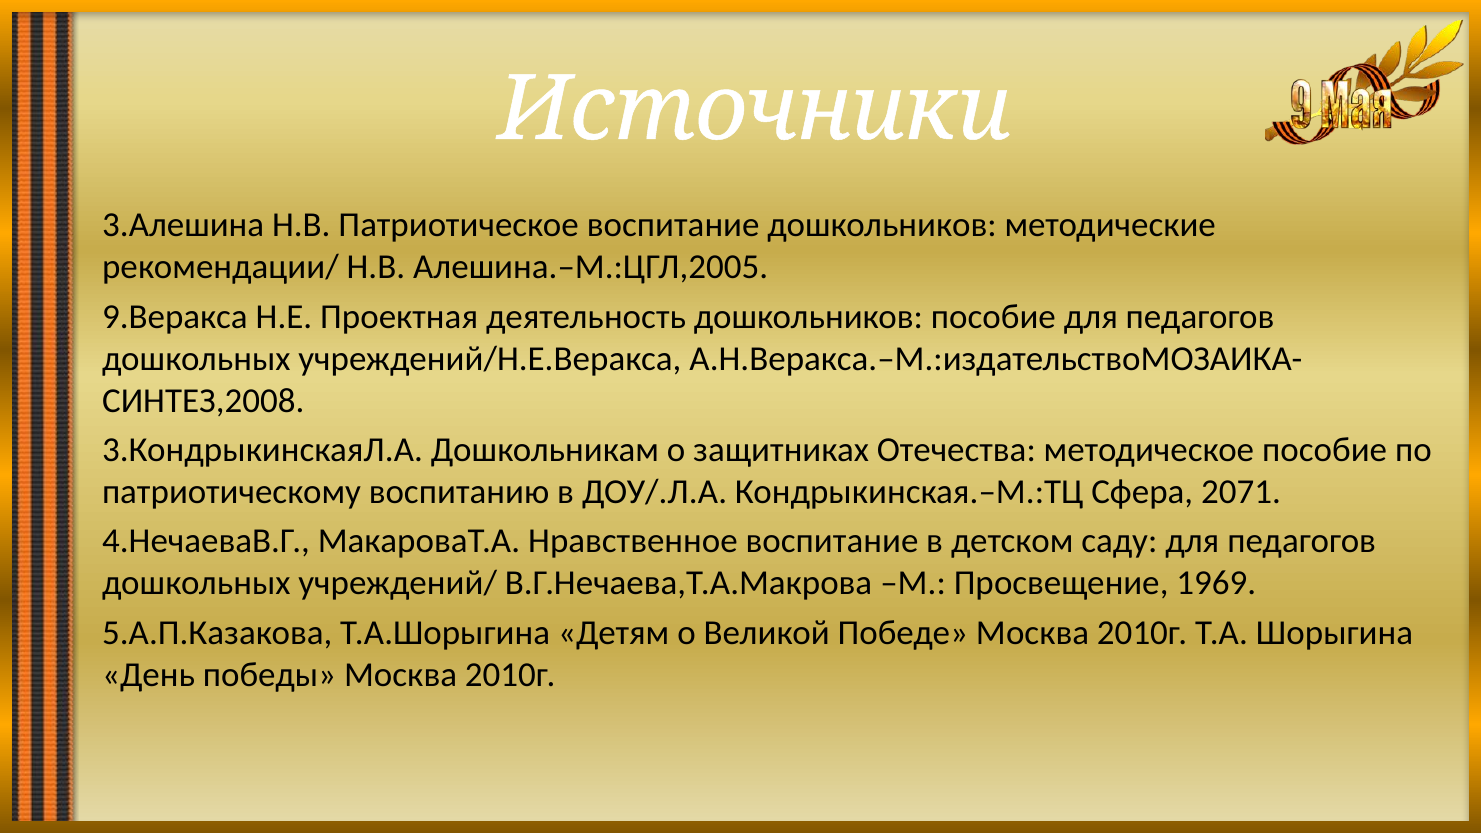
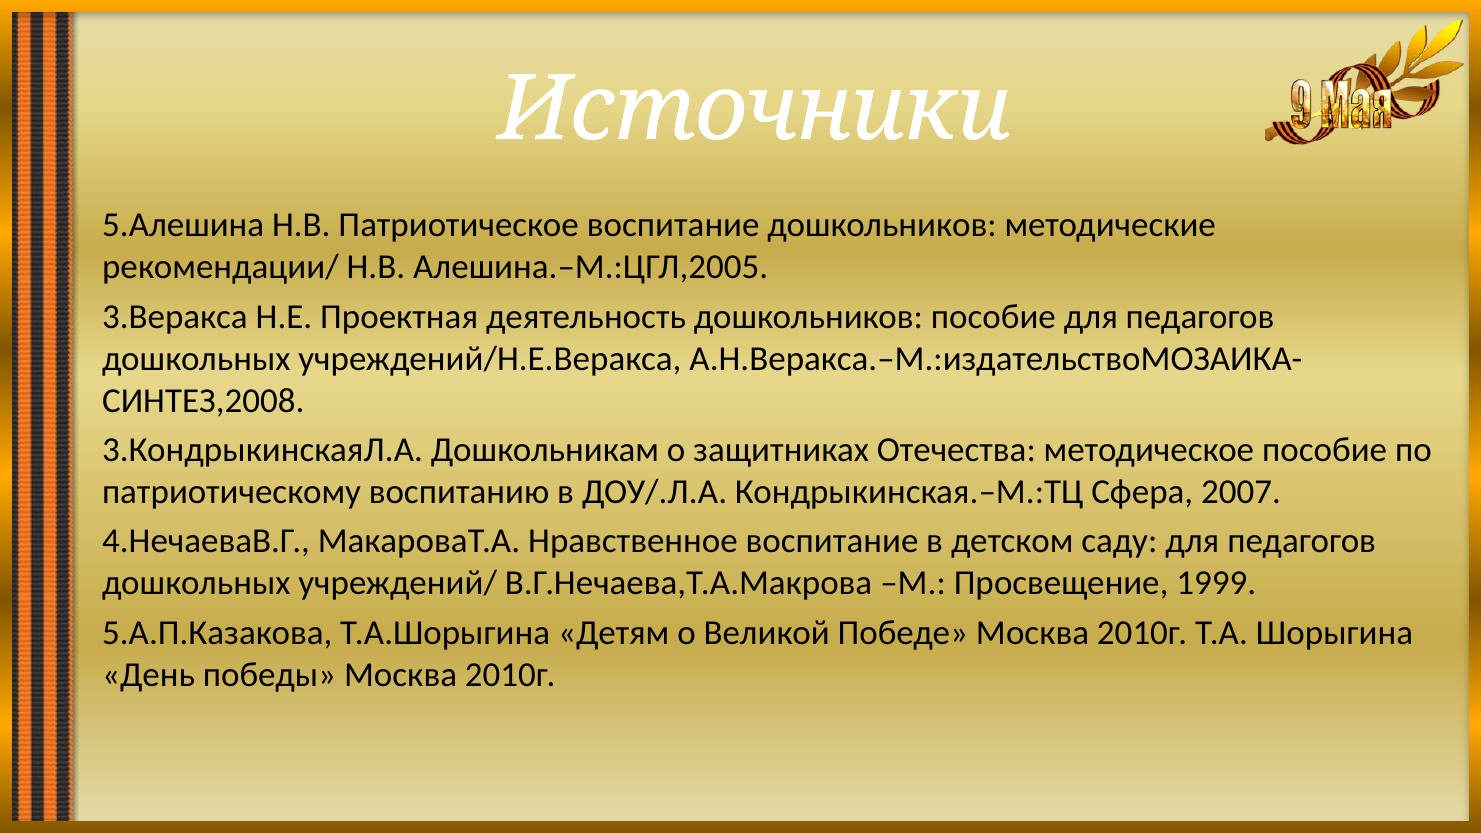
3.Алешина: 3.Алешина -> 5.Алешина (183, 225)
9.Веракса: 9.Веракса -> 3.Веракса (175, 317)
2071: 2071 -> 2007 (1241, 492)
1969: 1969 -> 1999 (1216, 583)
